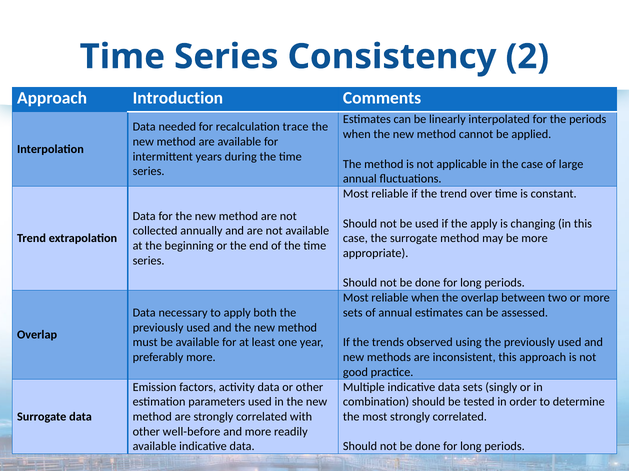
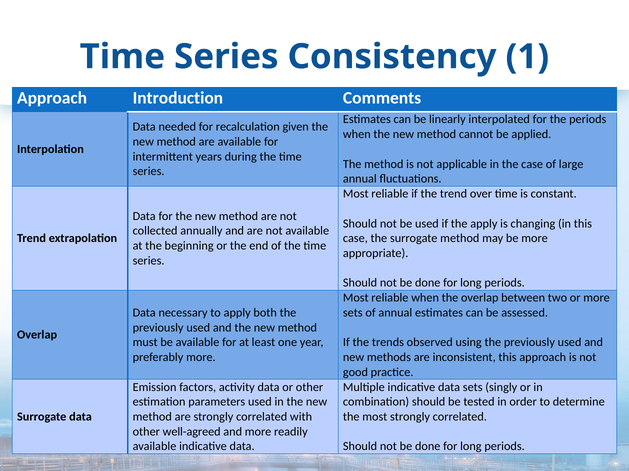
2: 2 -> 1 (527, 57)
trace: trace -> given (296, 127)
well-before: well-before -> well-agreed (192, 432)
